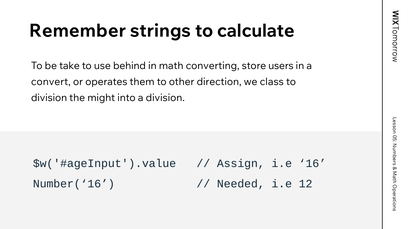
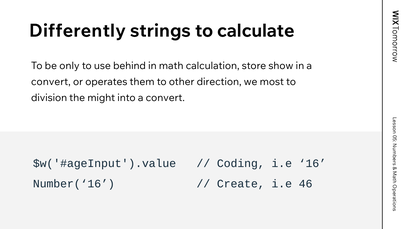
Remember: Remember -> Differently (78, 31)
take: take -> only (69, 66)
converting: converting -> calculation (213, 66)
users: users -> show (281, 66)
class: class -> most (272, 82)
into a division: division -> convert (165, 98)
Assign: Assign -> Coding (241, 164)
Needed: Needed -> Create (241, 184)
12: 12 -> 46 (306, 184)
